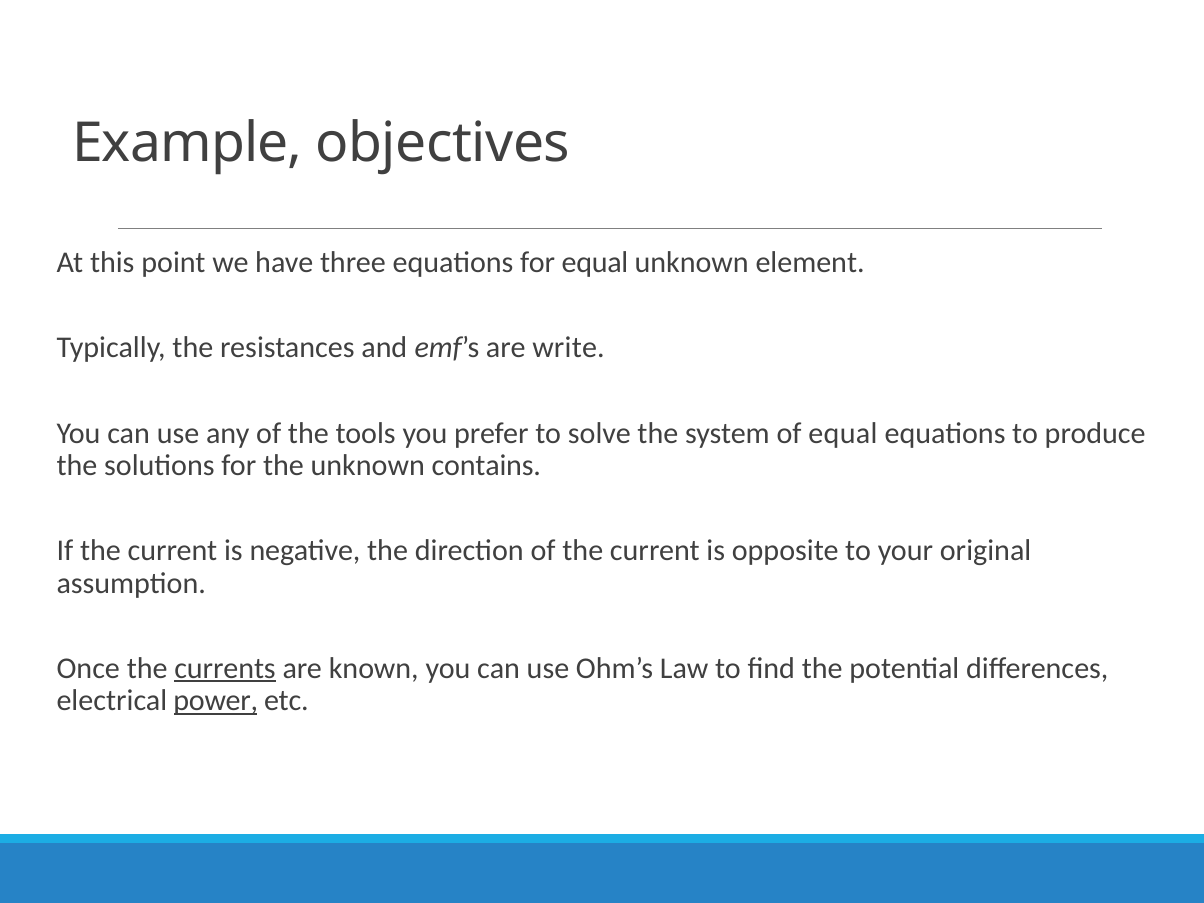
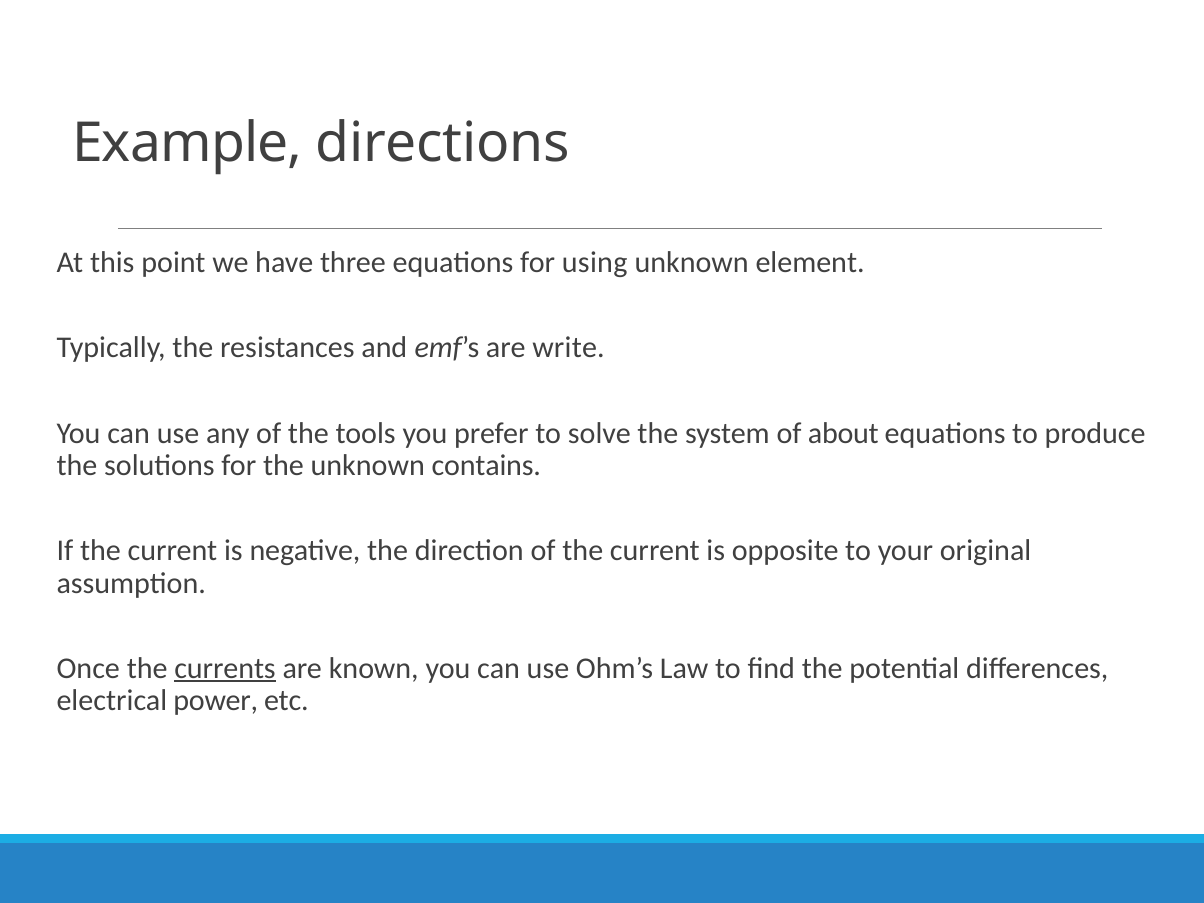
objectives: objectives -> directions (443, 143)
for equal: equal -> using (595, 263)
of equal: equal -> about (843, 433)
power underline: present -> none (216, 701)
